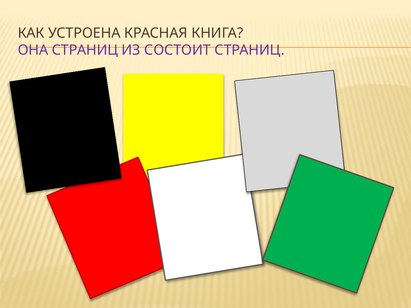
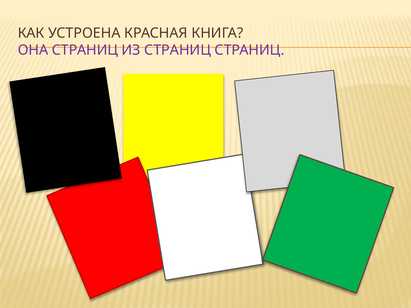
ИЗ СОСТОИТ: СОСТОИТ -> СТРАНИЦ (178, 50)
